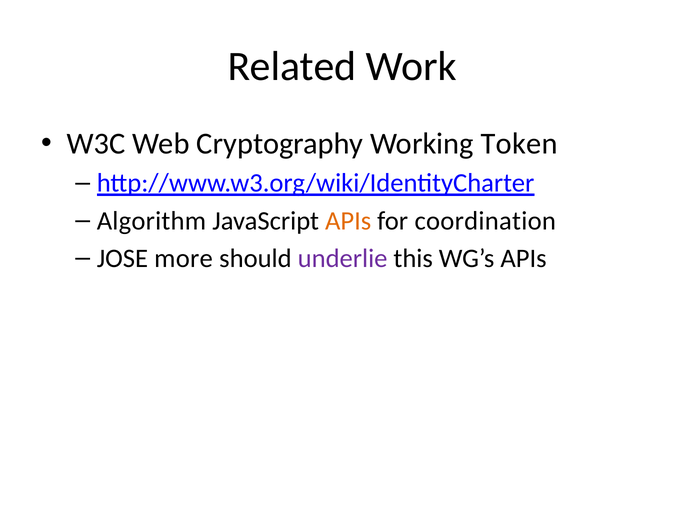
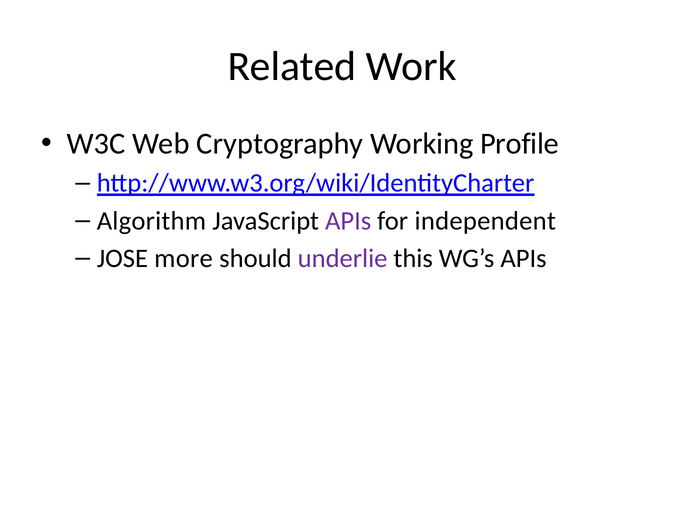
Token: Token -> Profile (520, 144)
APIs colour: orange -> purple (348, 221)
coordination: coordination -> independent (485, 221)
